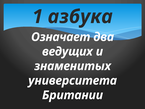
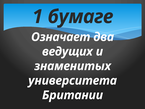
азбука: азбука -> бумаге (80, 17)
